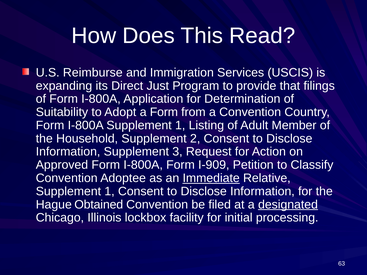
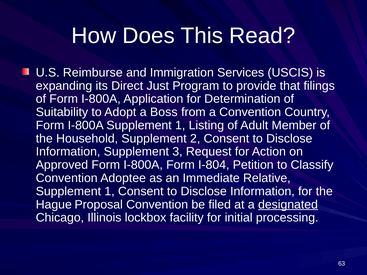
a Form: Form -> Boss (164, 112)
I-909: I-909 -> I-804 (214, 165)
Immediate underline: present -> none (211, 178)
Obtained: Obtained -> Proposal (99, 205)
